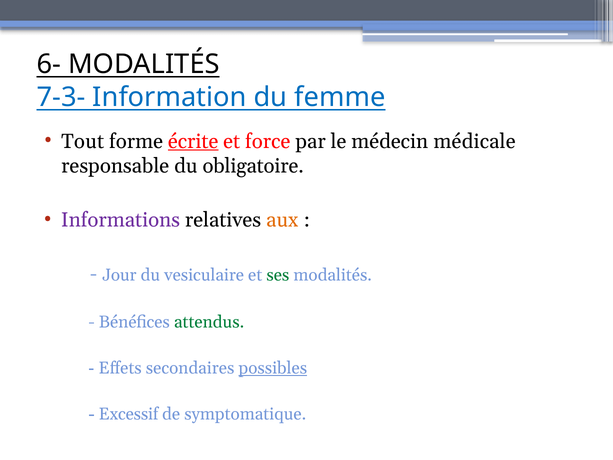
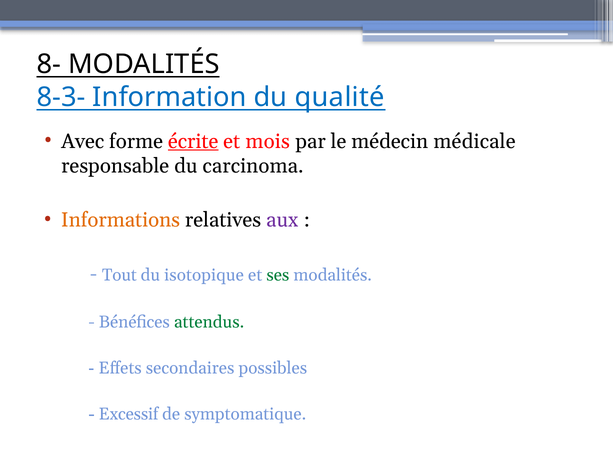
6-: 6- -> 8- (49, 64)
7-3-: 7-3- -> 8-3- (61, 97)
femme: femme -> qualité (340, 97)
Tout: Tout -> Avec (83, 141)
force: force -> mois (268, 141)
obligatoire: obligatoire -> carcinoma (253, 166)
Informations colour: purple -> orange (120, 220)
aux colour: orange -> purple (282, 220)
Jour: Jour -> Tout (119, 275)
vesiculaire: vesiculaire -> isotopique (204, 275)
possibles underline: present -> none (273, 368)
